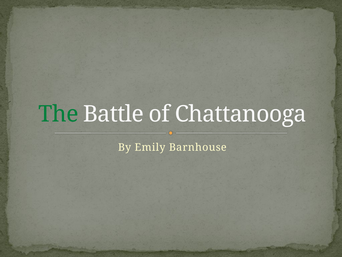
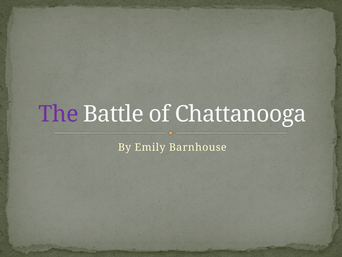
The colour: green -> purple (58, 114)
